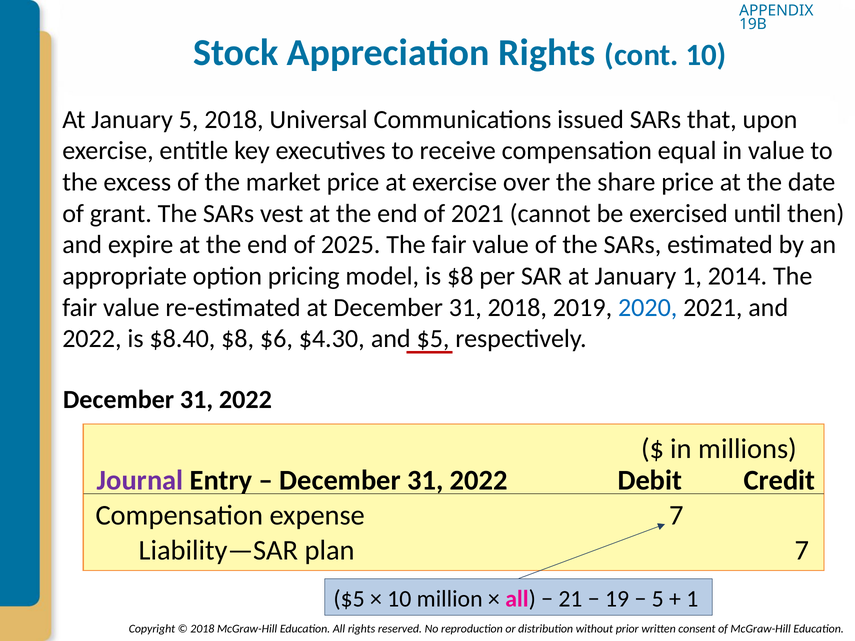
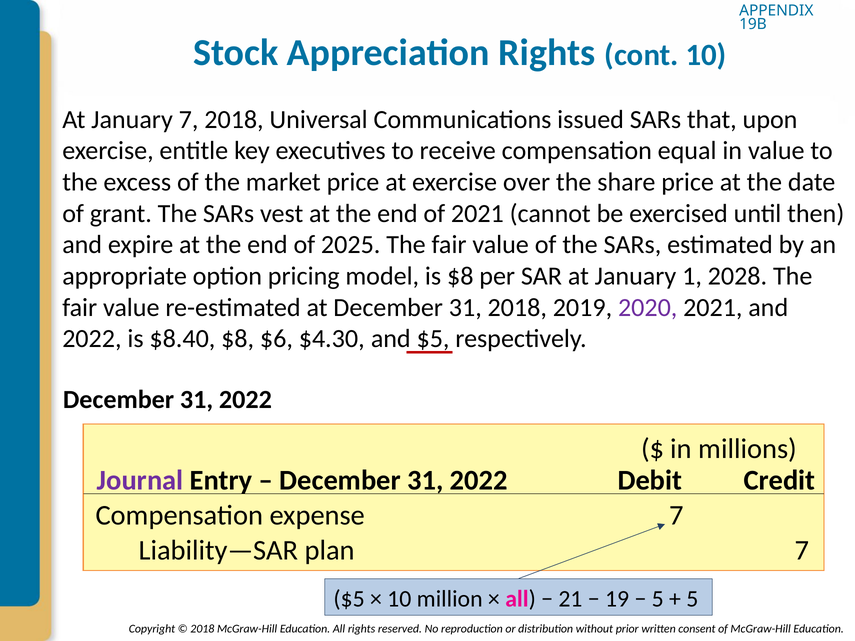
January 5: 5 -> 7 (189, 120)
2014: 2014 -> 2028 (737, 276)
2020 colour: blue -> purple (648, 308)
1: 1 -> 5 (692, 599)
